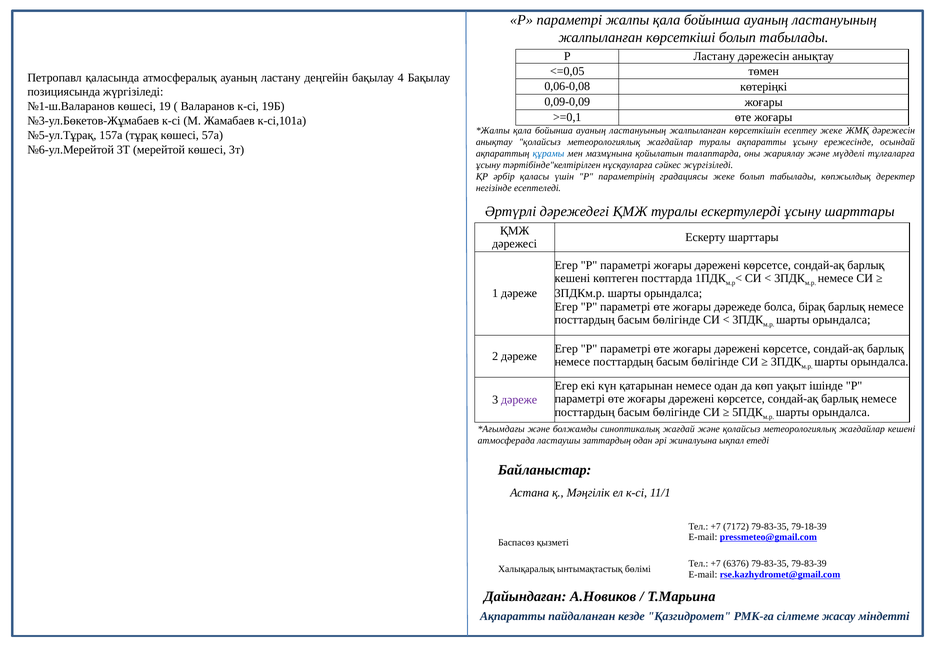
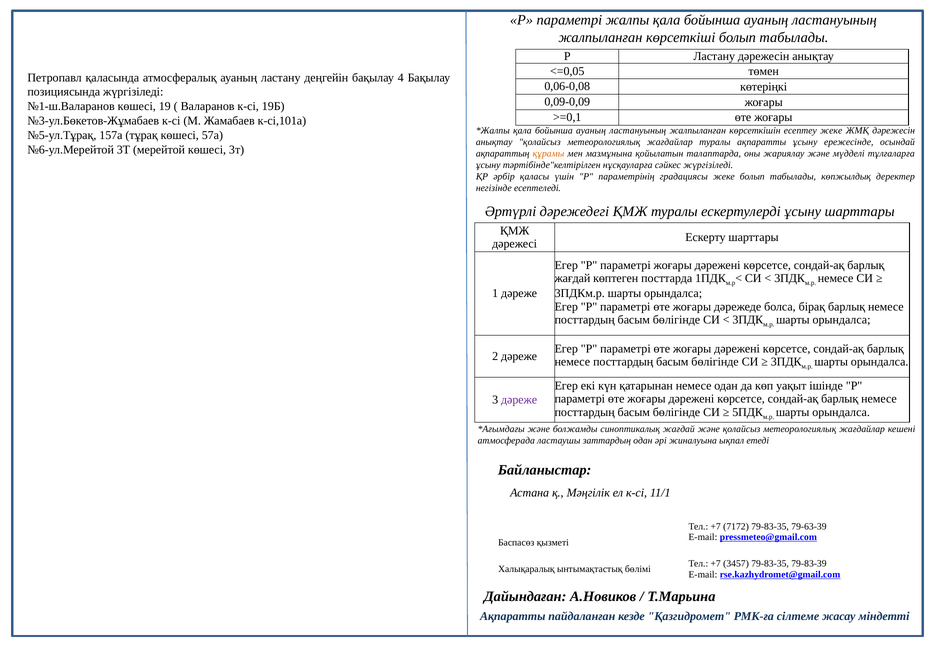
құрамы colour: blue -> orange (548, 154)
кешені: кешені -> жағдай (572, 279)
79-18-39: 79-18-39 -> 79-63-39 (809, 527)
6376: 6376 -> 3457 (736, 564)
